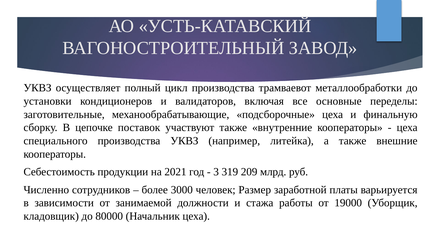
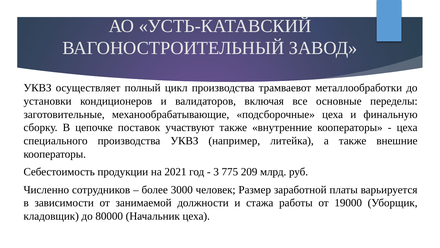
319: 319 -> 775 (230, 172)
